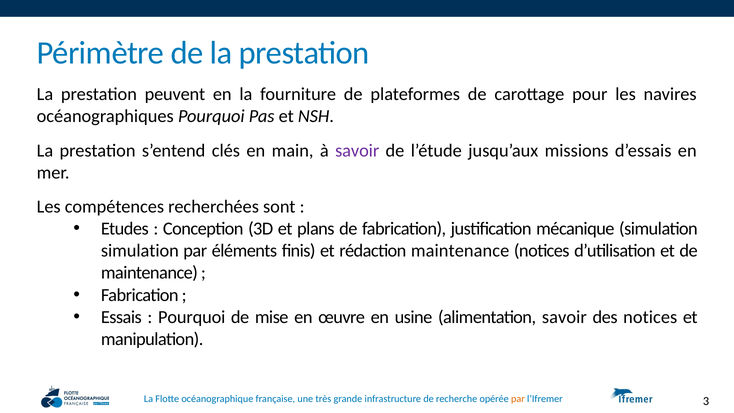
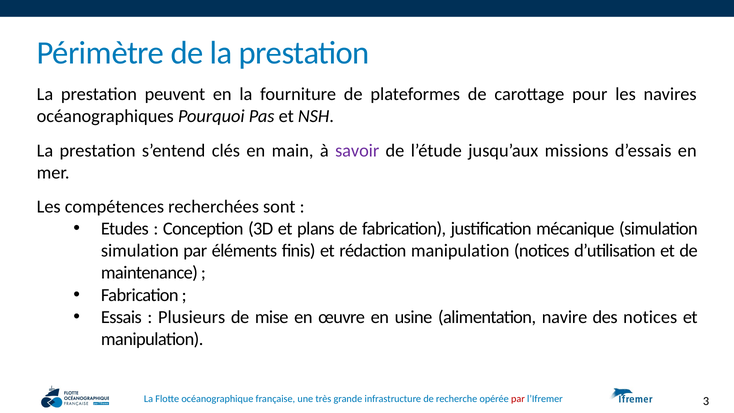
rédaction maintenance: maintenance -> manipulation (460, 251)
Pourquoi: Pourquoi -> Plusieurs (192, 317)
alimentation savoir: savoir -> navire (565, 317)
par colour: orange -> red (518, 399)
